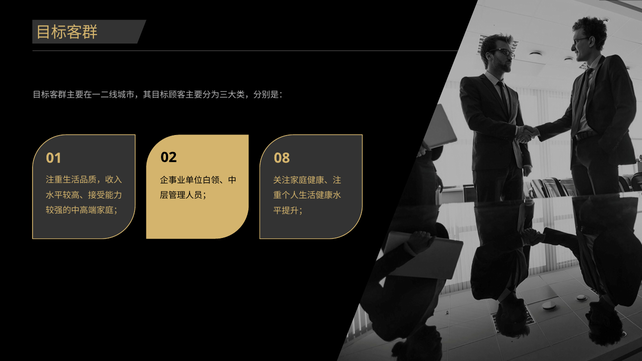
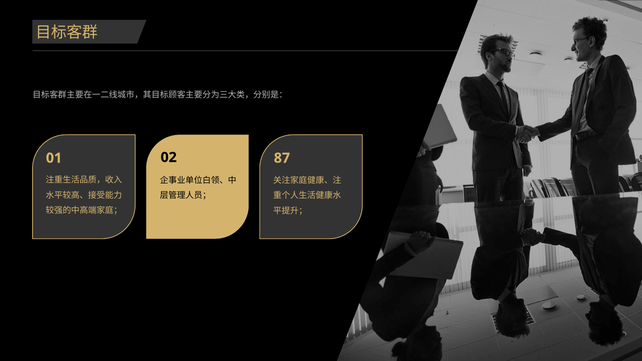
08: 08 -> 87 (282, 158)
